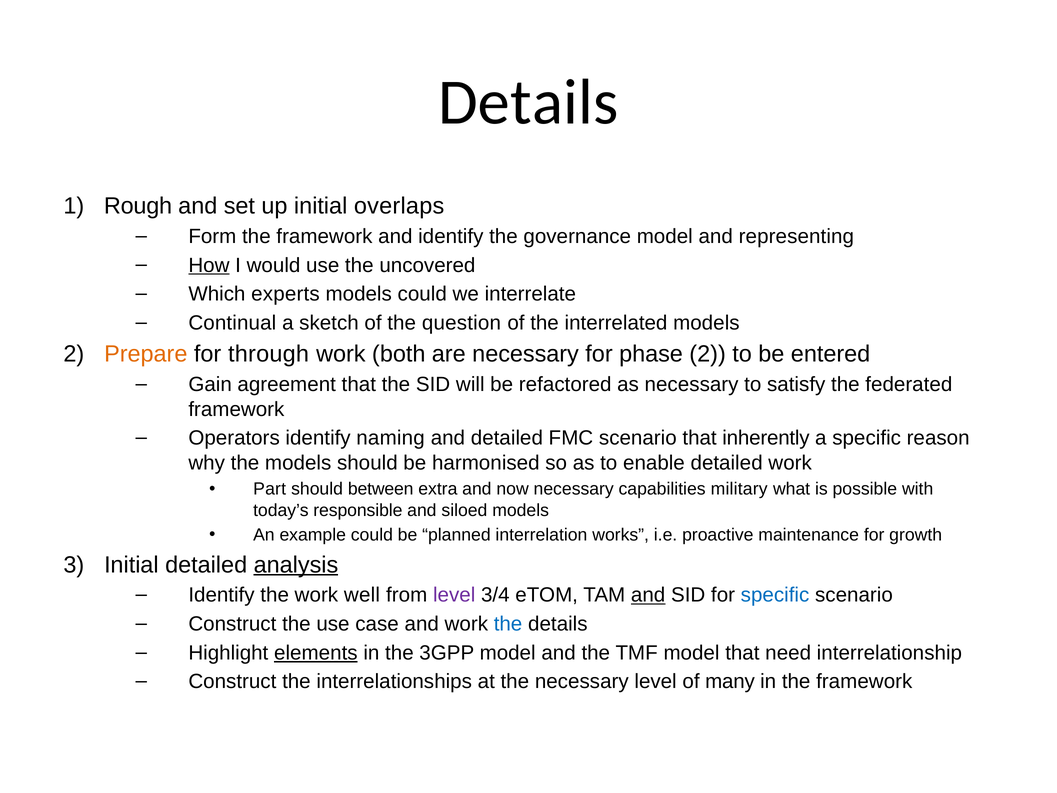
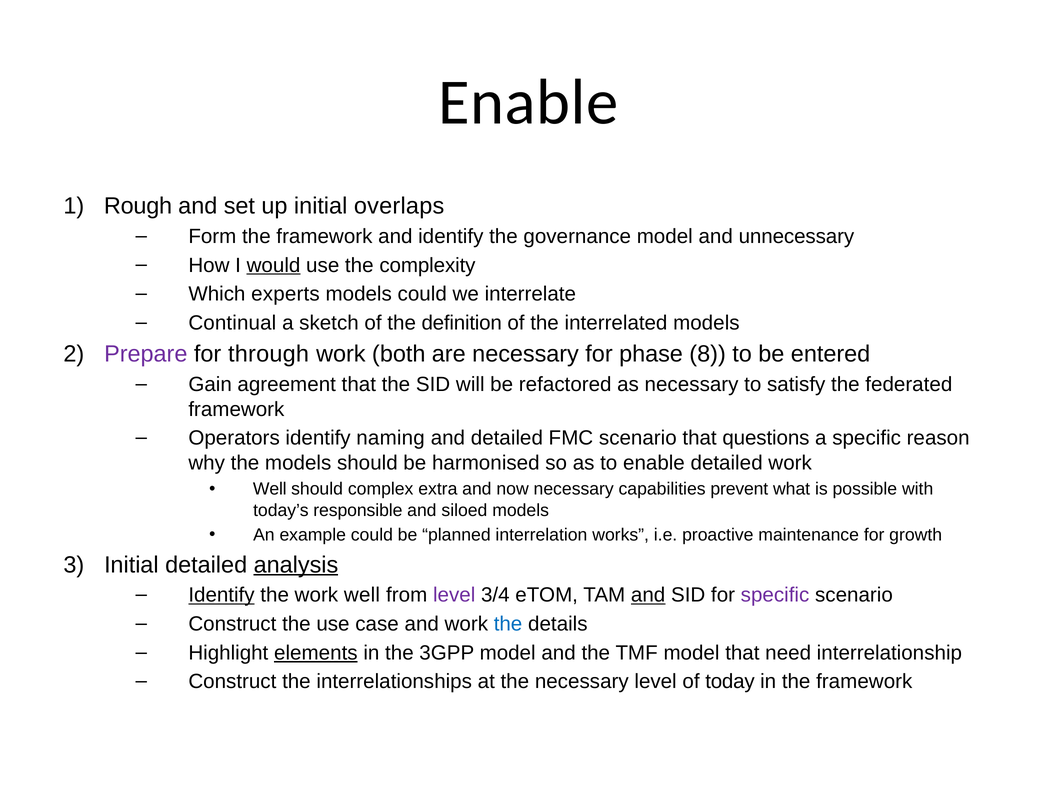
Details: Details -> Enable (528, 102)
representing: representing -> unnecessary (796, 236)
How underline: present -> none (209, 265)
would underline: none -> present (274, 265)
uncovered: uncovered -> complexity (427, 265)
question: question -> definition (462, 323)
Prepare colour: orange -> purple (146, 354)
phase 2: 2 -> 8 (708, 354)
inherently: inherently -> questions (766, 438)
Part: Part -> Well (270, 489)
between: between -> complex (381, 489)
military: military -> prevent (739, 489)
Identify underline: none -> present (221, 595)
specific colour: blue -> purple (775, 595)
many: many -> today (730, 681)
